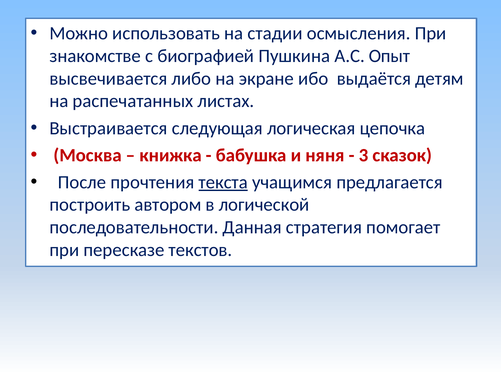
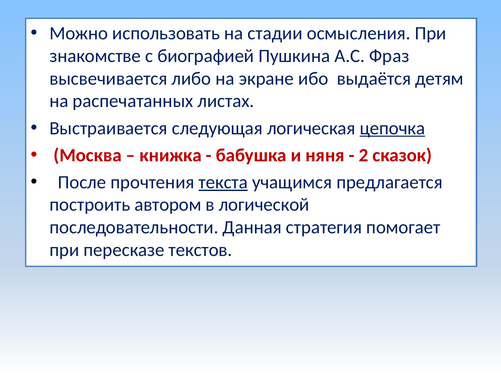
Опыт: Опыт -> Фраз (389, 56)
цепочка underline: none -> present (392, 128)
3: 3 -> 2 (364, 155)
